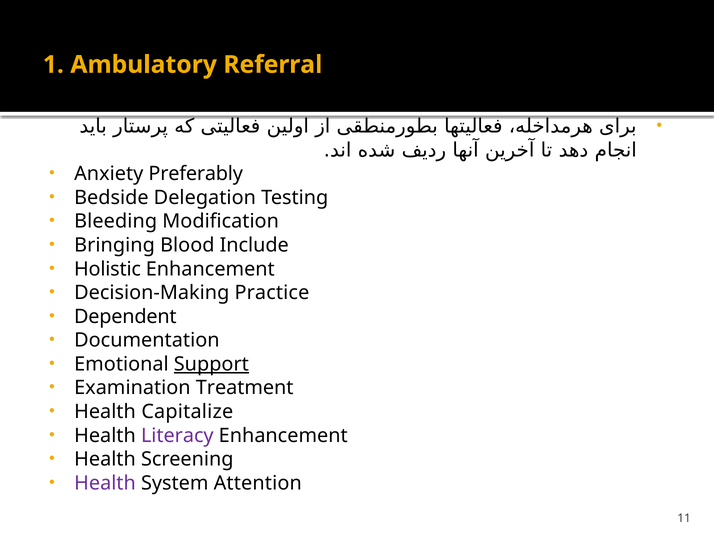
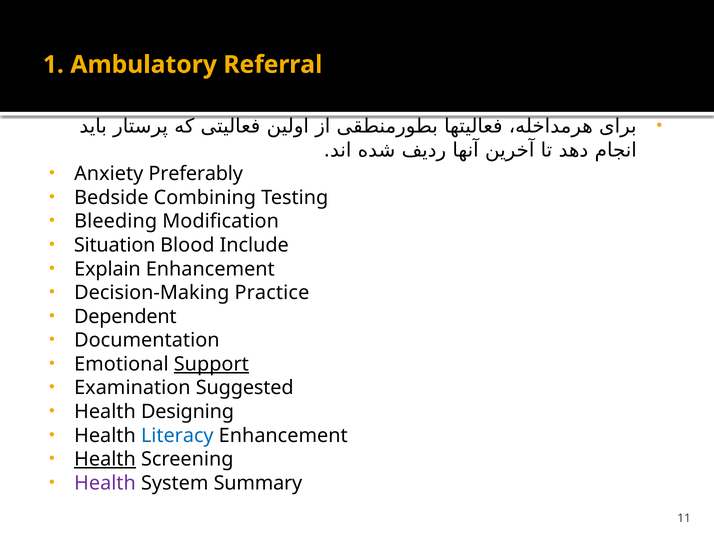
Delegation: Delegation -> Combining (205, 198)
Bringing: Bringing -> Situation (115, 245)
Holistic: Holistic -> Explain (107, 269)
Treatment: Treatment -> Suggested (245, 388)
Capitalize: Capitalize -> Designing (187, 412)
Literacy colour: purple -> blue (177, 436)
Health underline: none -> present (105, 460)
Attention: Attention -> Summary (258, 484)
